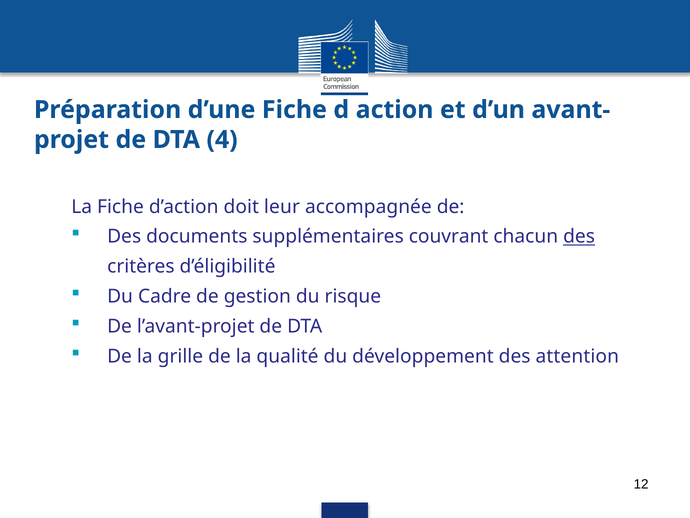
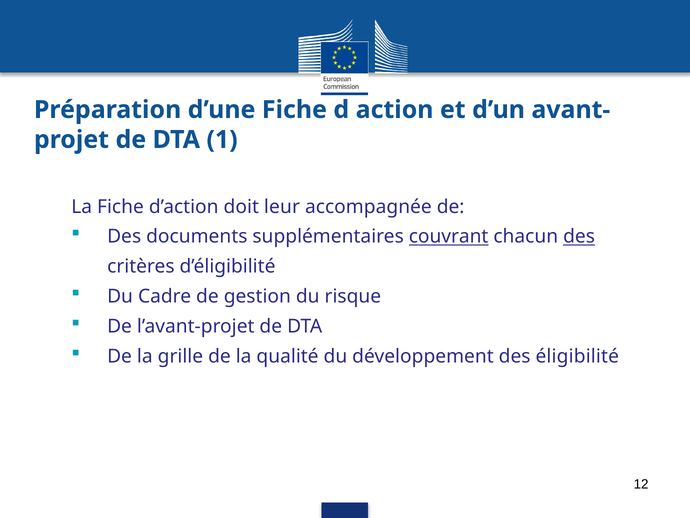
4: 4 -> 1 (222, 140)
couvrant underline: none -> present (449, 236)
attention: attention -> éligibilité (577, 356)
